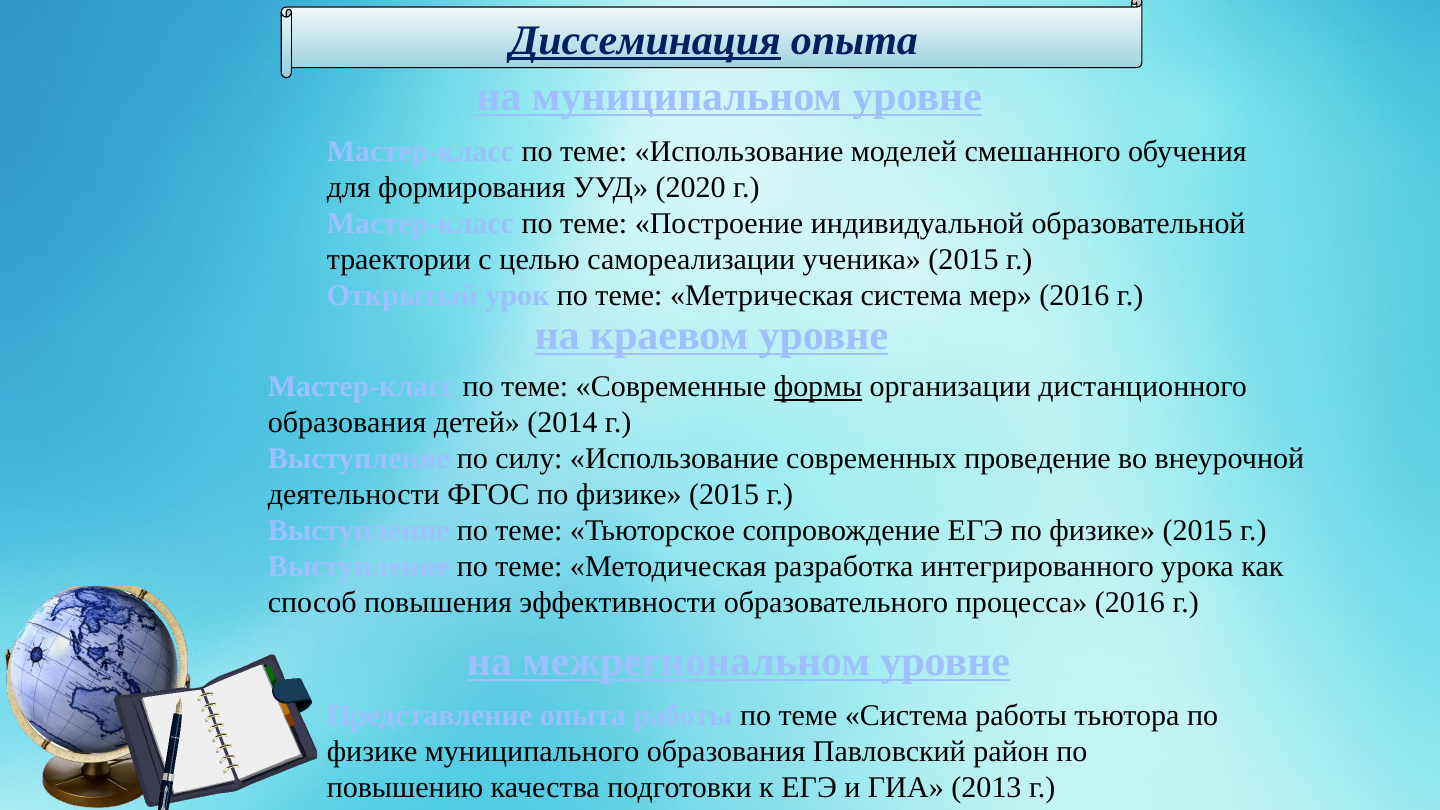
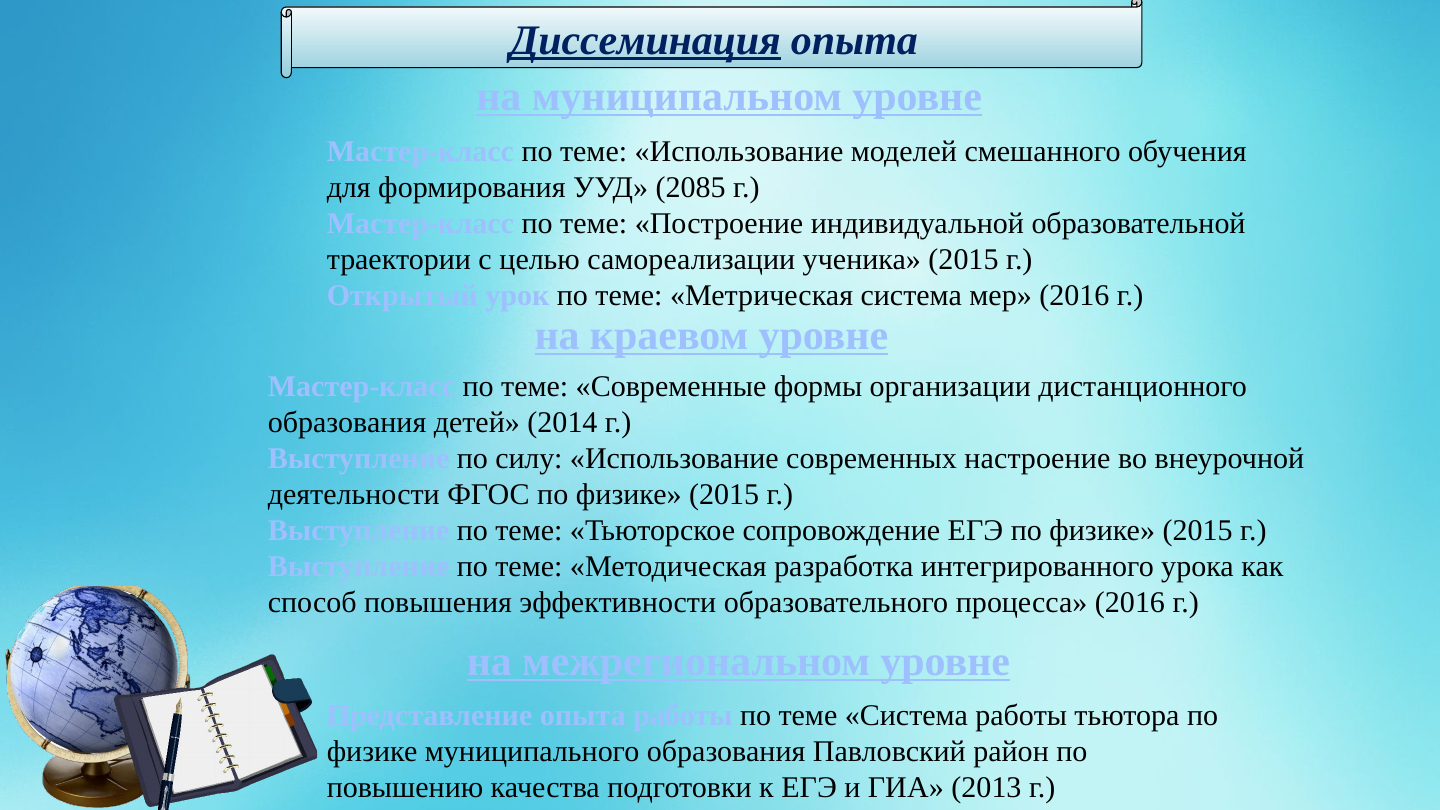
2020: 2020 -> 2085 (691, 188)
формы underline: present -> none (818, 387)
проведение: проведение -> настроение (1037, 459)
